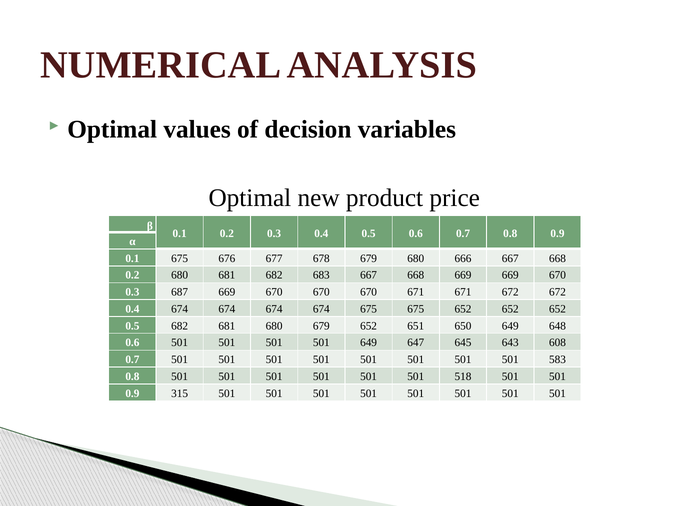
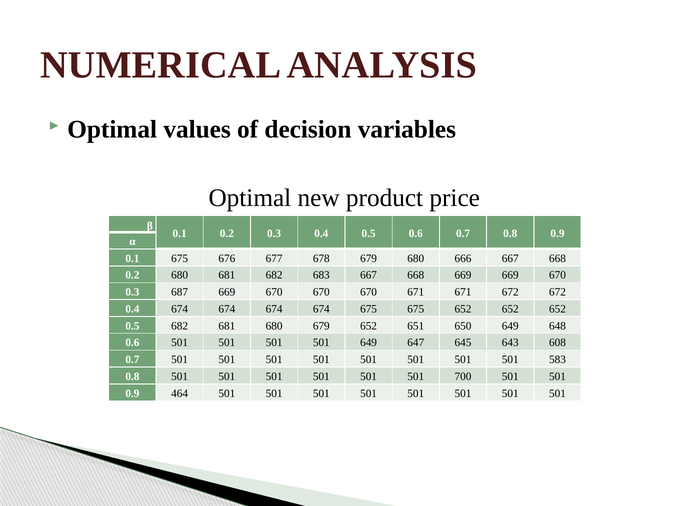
518: 518 -> 700 (463, 376)
315: 315 -> 464 (180, 393)
